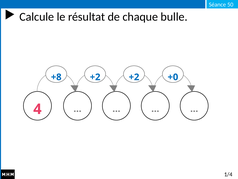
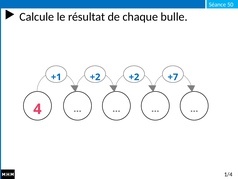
+8: +8 -> +1 (56, 77)
+0: +0 -> +7 (173, 77)
